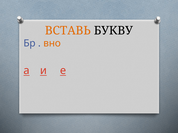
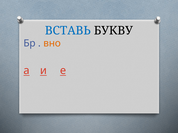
ВСТАВЬ colour: orange -> blue (68, 31)
